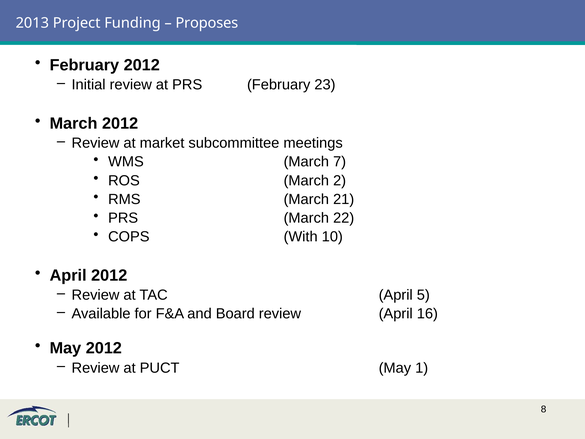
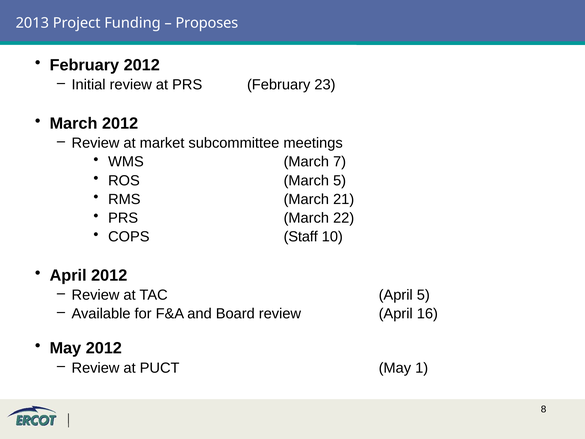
March 2: 2 -> 5 (340, 180)
With: With -> Staff (301, 237)
